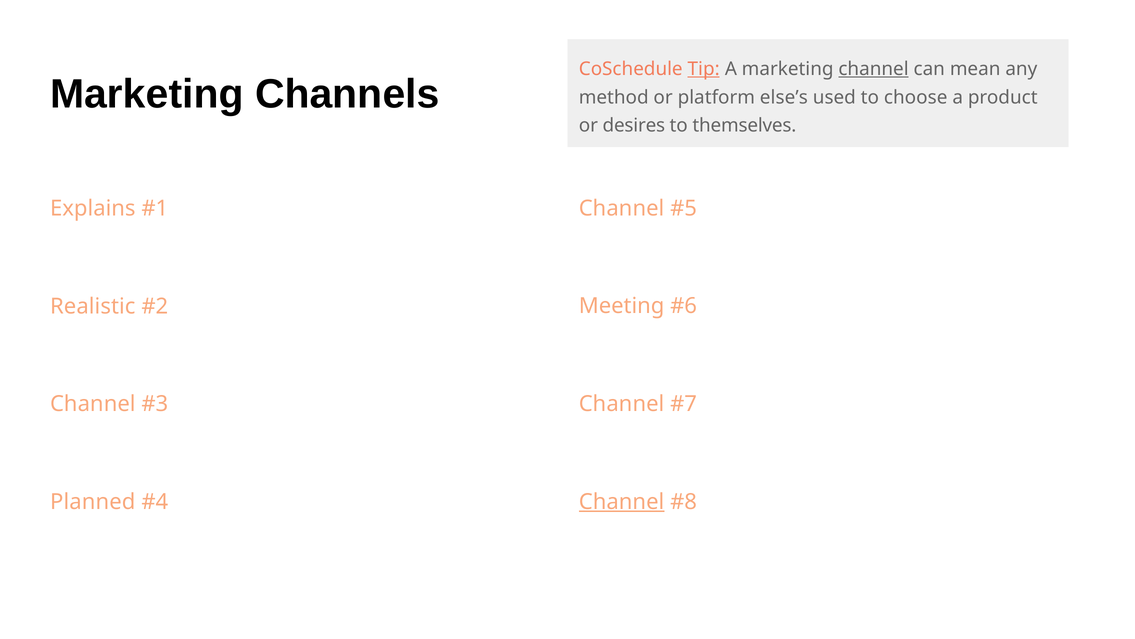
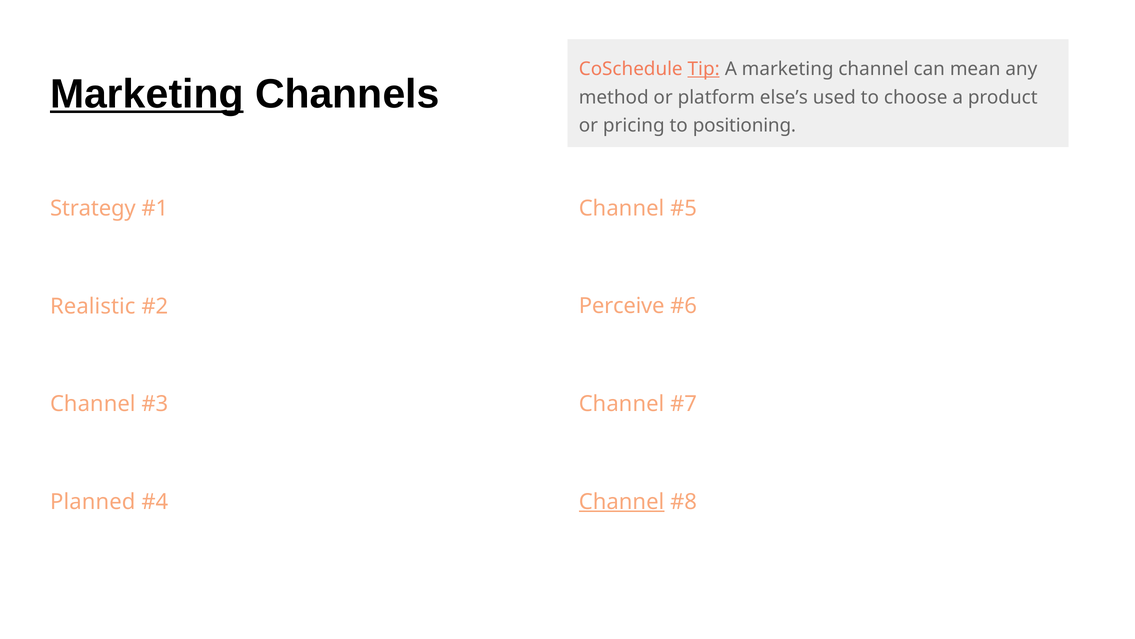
channel underline: present -> none (874, 69)
Marketing underline: none -> present (147, 94)
desires: desires -> pricing (634, 126)
themselves: themselves -> positioning (744, 126)
Explains: Explains -> Strategy (93, 208)
Meeting: Meeting -> Perceive (622, 306)
